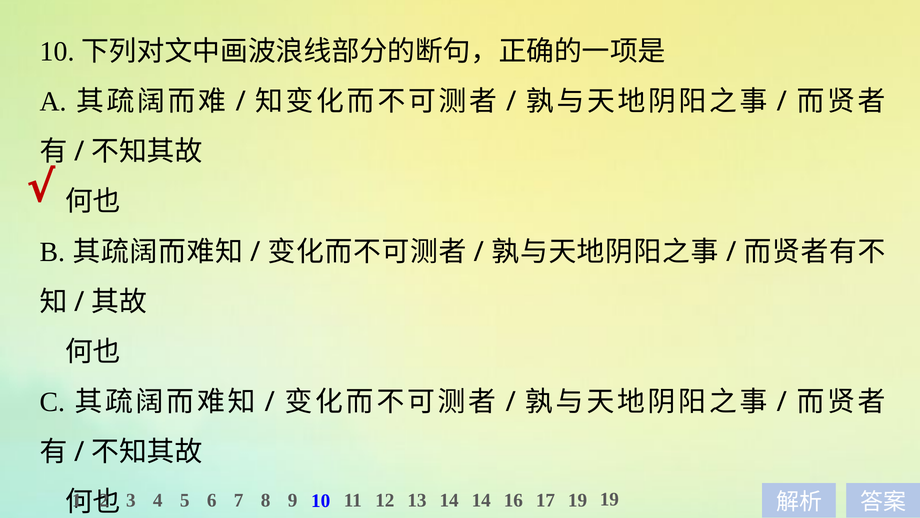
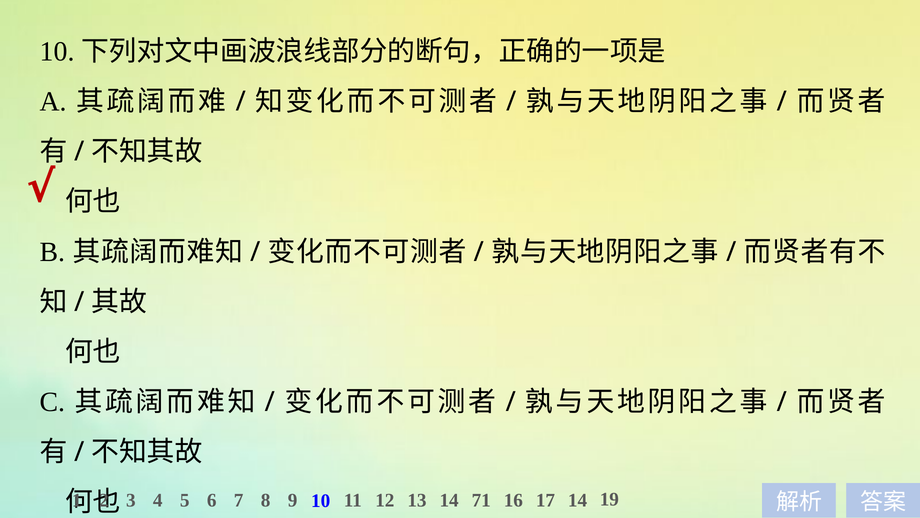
14 14: 14 -> 71 (481, 500)
17 19: 19 -> 14 (578, 500)
